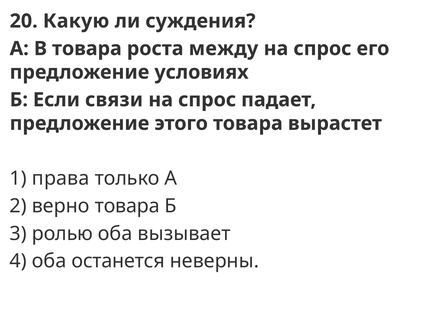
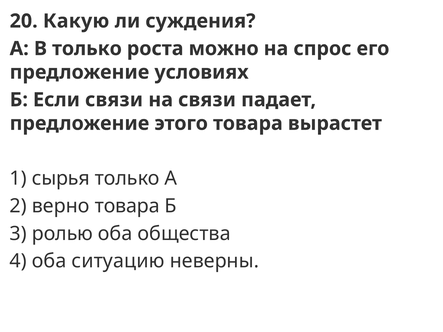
В товара: товара -> только (87, 49)
между: между -> можно (224, 49)
спрос: спрос -> связи (207, 100)
права: права -> сырья (61, 179)
вызывает: вызывает -> общества (184, 234)
останется: останется -> ситуацию (118, 261)
